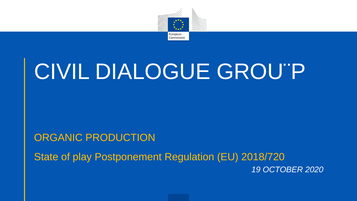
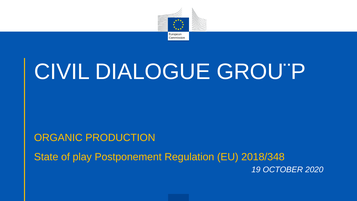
2018/720: 2018/720 -> 2018/348 (263, 157)
